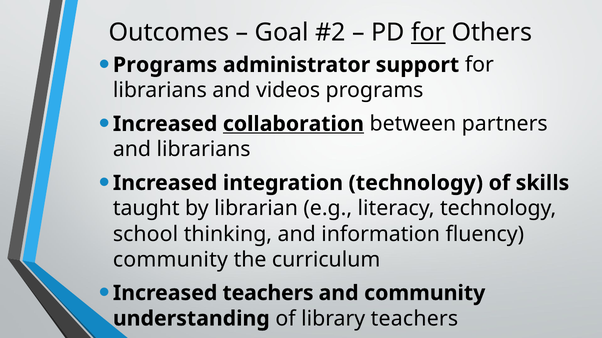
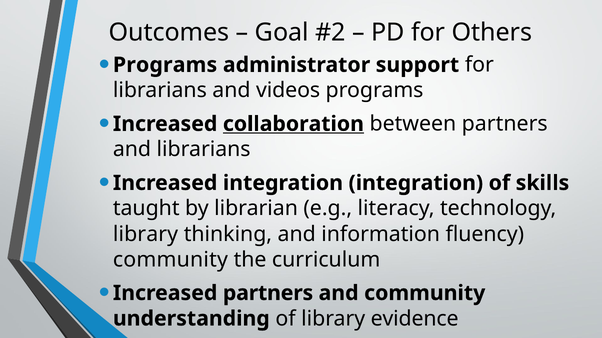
for underline: present -> none (428, 32)
integration technology: technology -> integration (416, 183)
school: school -> library (146, 234)
Increased teachers: teachers -> partners (268, 294)
library teachers: teachers -> evidence (415, 319)
